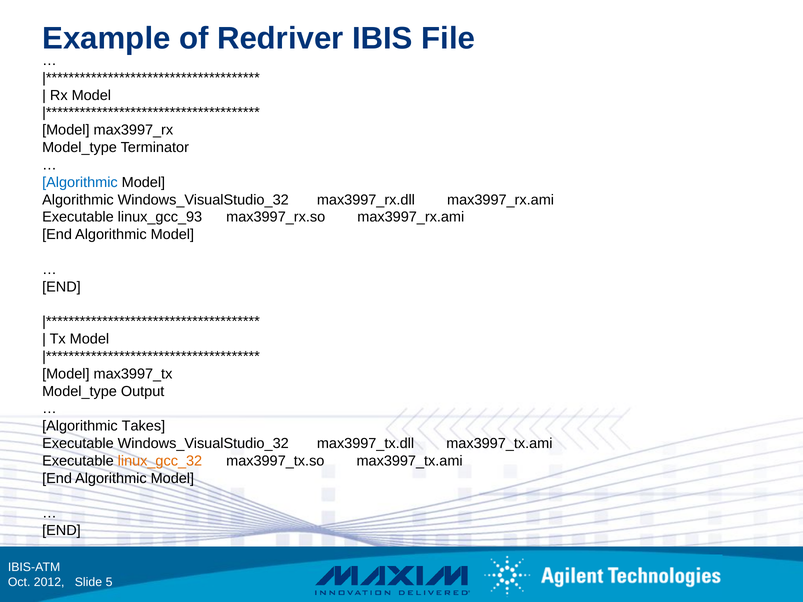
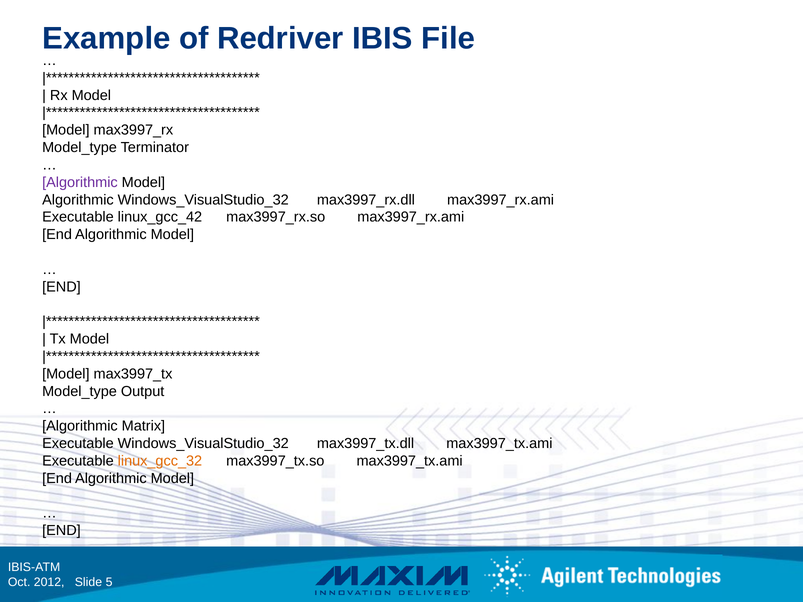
Algorithmic colour: blue -> purple (80, 182)
linux_gcc_93: linux_gcc_93 -> linux_gcc_42 (160, 217)
Takes: Takes -> Matrix (143, 426)
